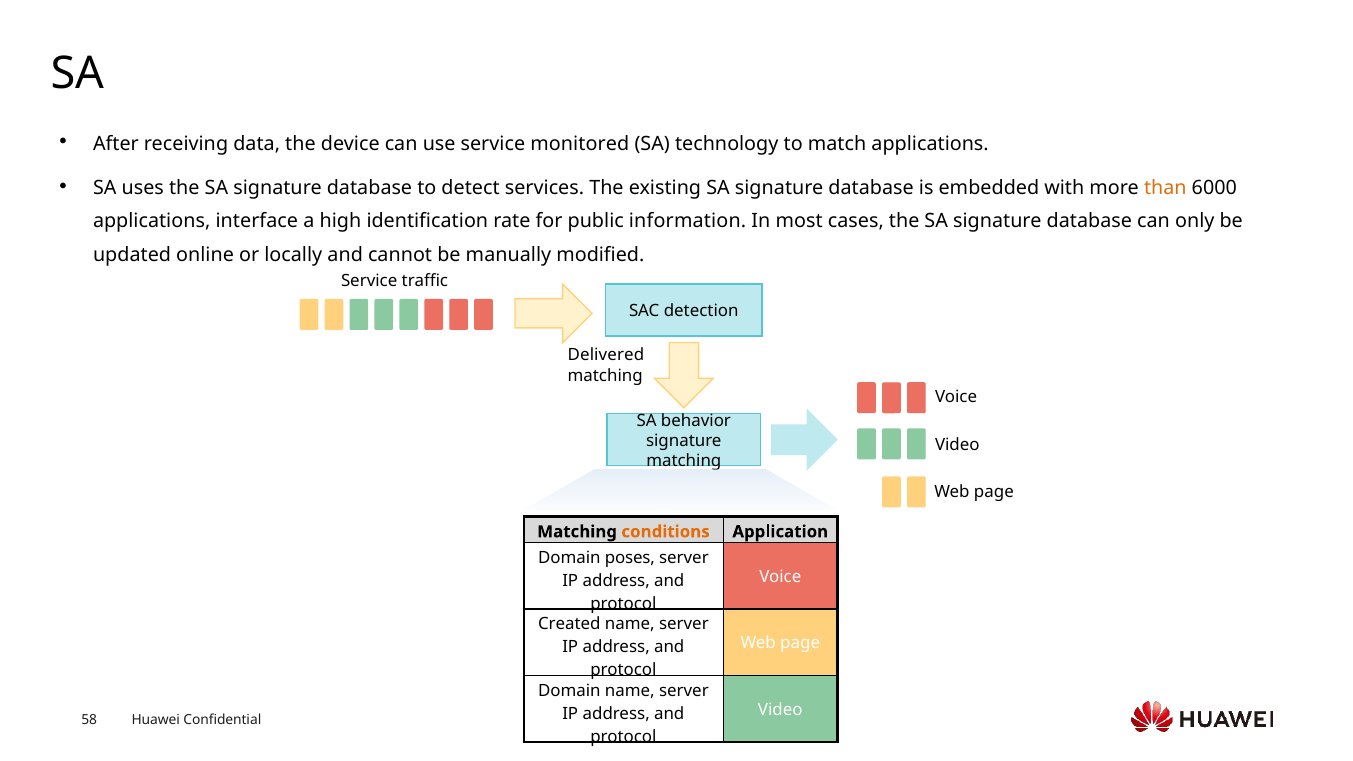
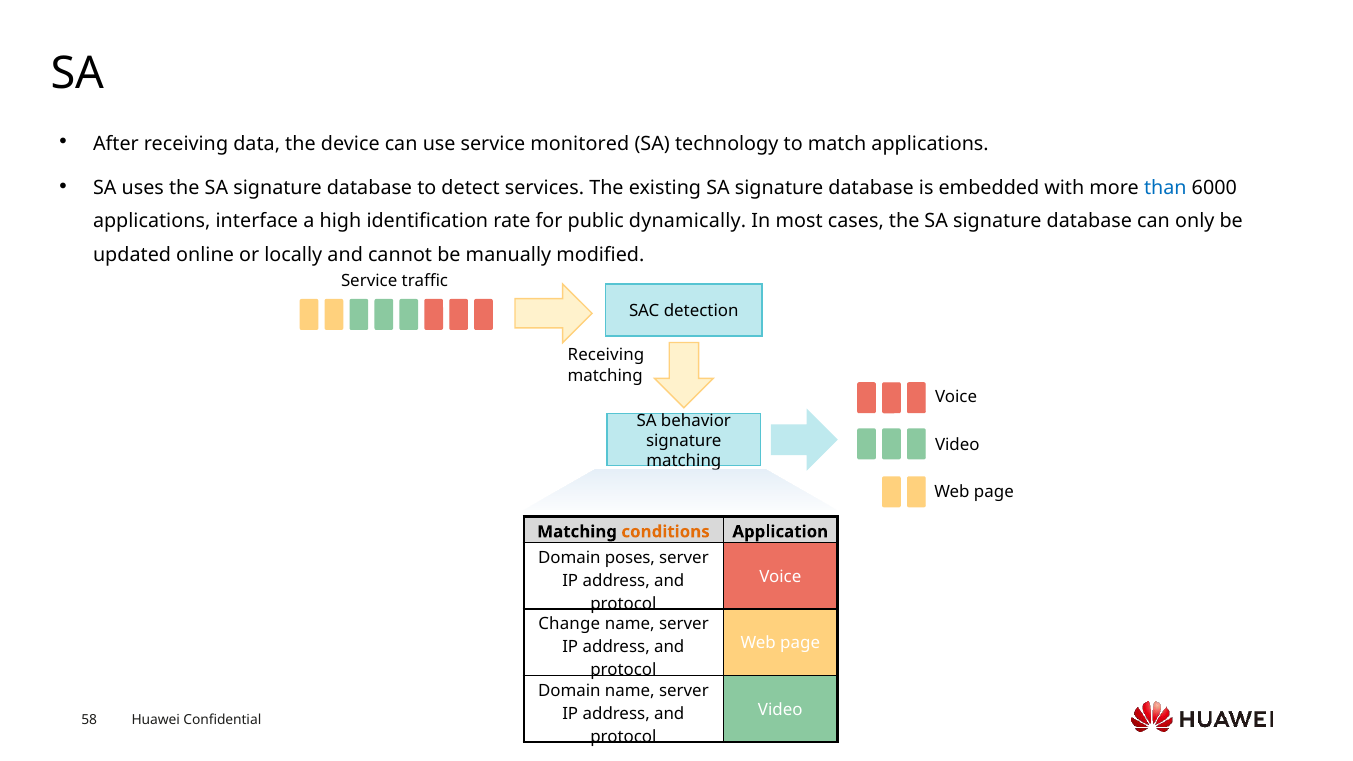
than colour: orange -> blue (1165, 188)
information: information -> dynamically (688, 221)
Delivered: Delivered -> Receiving (606, 355)
Created: Created -> Change (569, 624)
